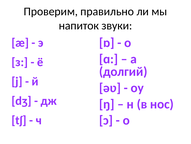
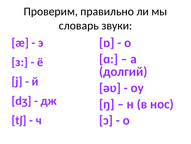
напиток: напиток -> словарь (79, 25)
